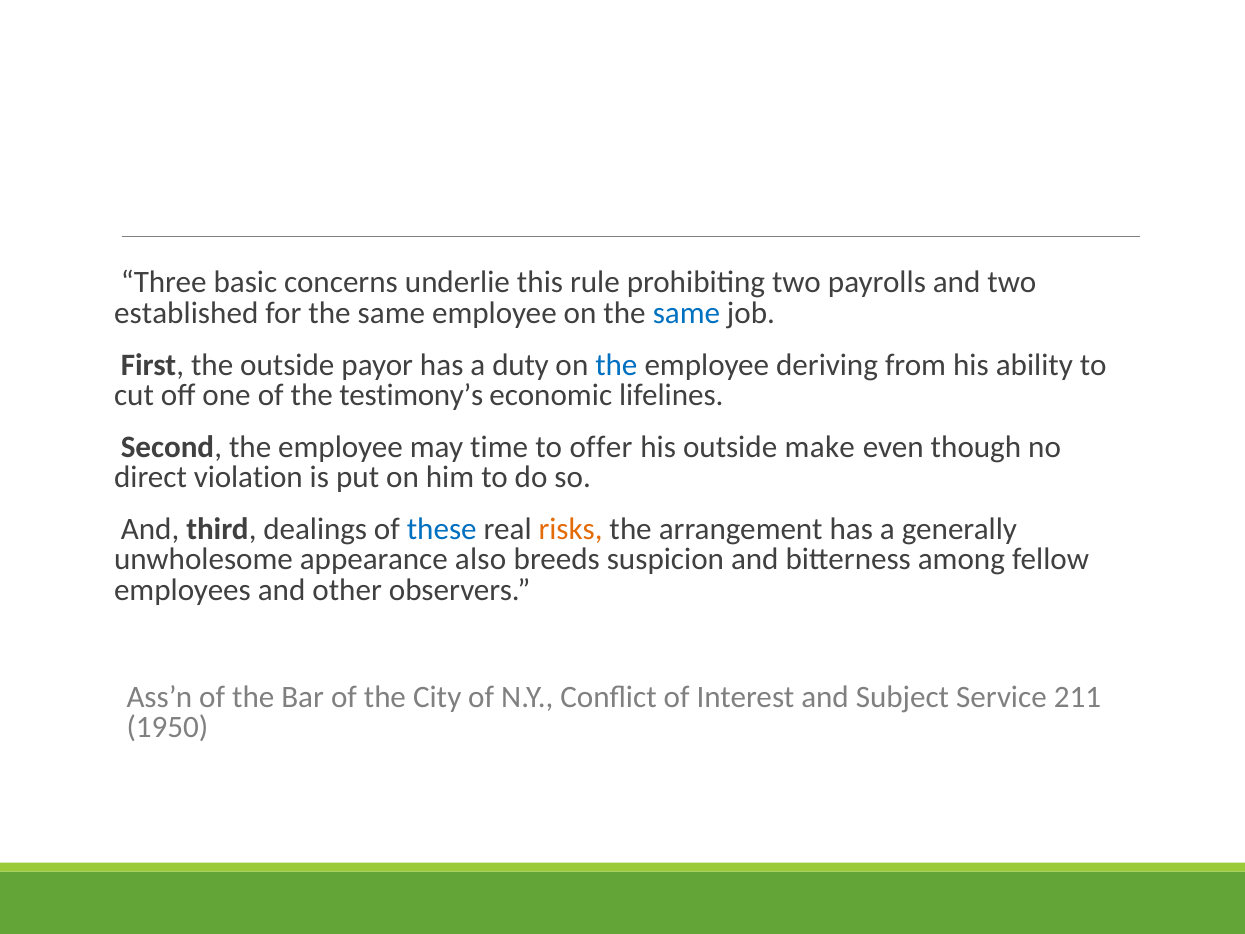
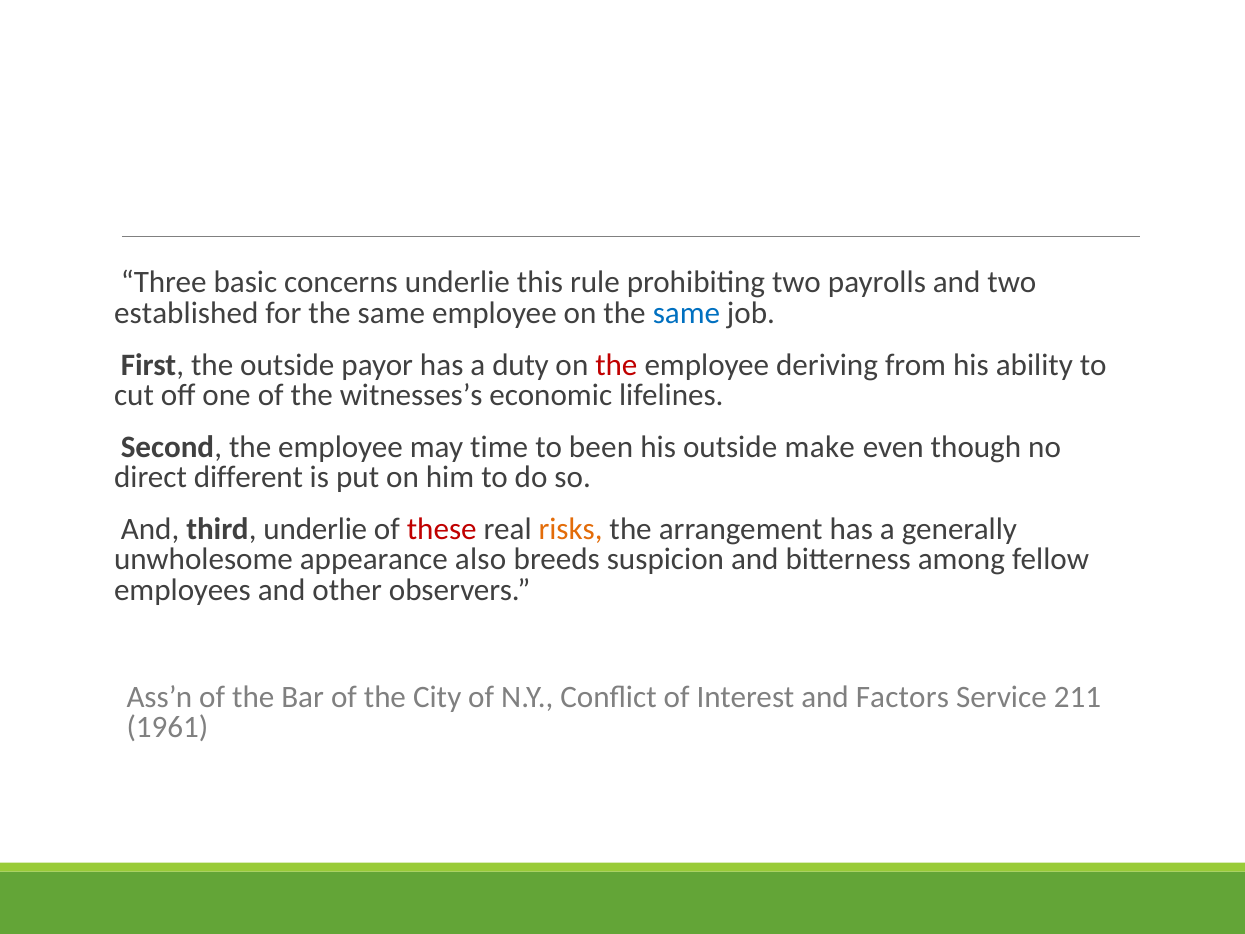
the colour: blue -> red (616, 365)
testimony’s: testimony’s -> witnesses’s (411, 395)
offer: offer -> been (601, 447)
violation: violation -> different (248, 477)
third dealings: dealings -> underlie (315, 529)
these colour: blue -> red (442, 529)
Subject: Subject -> Factors (902, 697)
1950: 1950 -> 1961 (167, 727)
